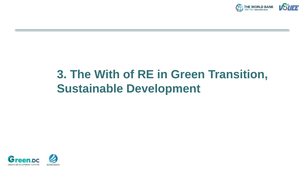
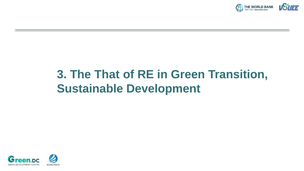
With: With -> That (107, 75)
